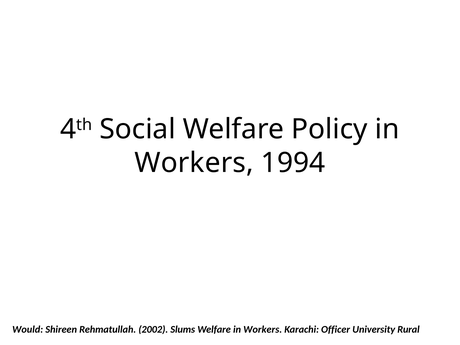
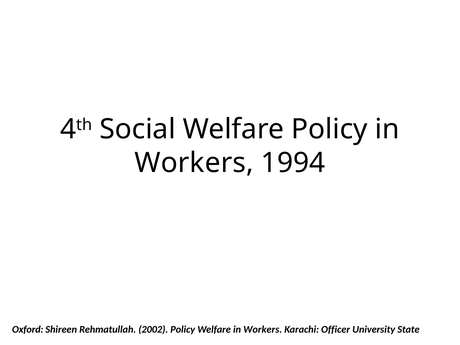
Would: Would -> Oxford (28, 329)
2002 Slums: Slums -> Policy (183, 329)
Rural: Rural -> State (408, 329)
